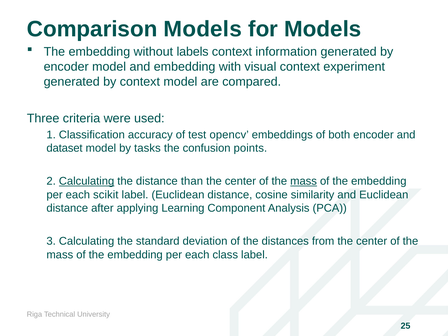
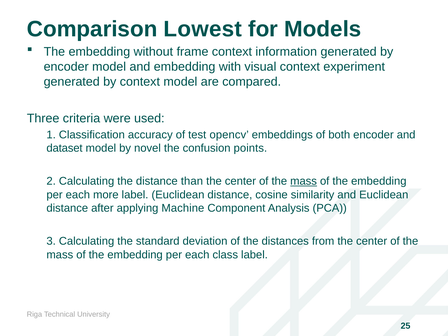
Comparison Models: Models -> Lowest (203, 29)
labels: labels -> frame (193, 52)
tasks: tasks -> novel (147, 148)
Calculating underline: present -> none (87, 181)
scikit: scikit -> more (106, 195)
Learning: Learning -> Machine (183, 208)
